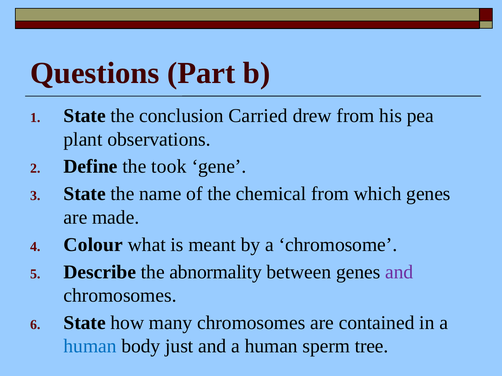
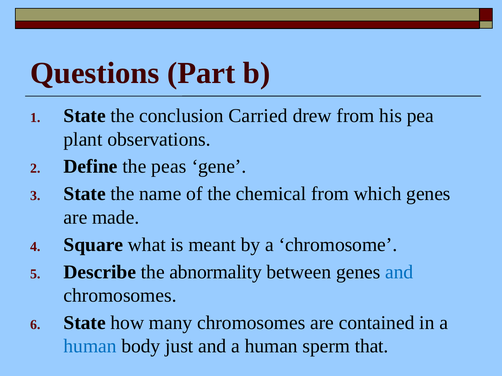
took: took -> peas (169, 167)
Colour: Colour -> Square (93, 245)
and colour: purple -> blue (399, 272)
tree: tree -> that (372, 347)
